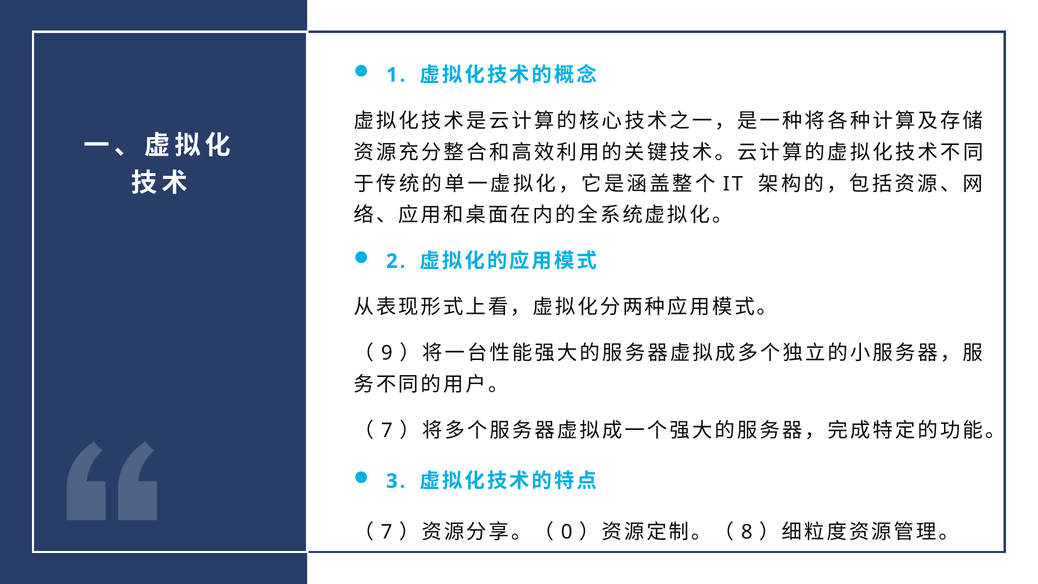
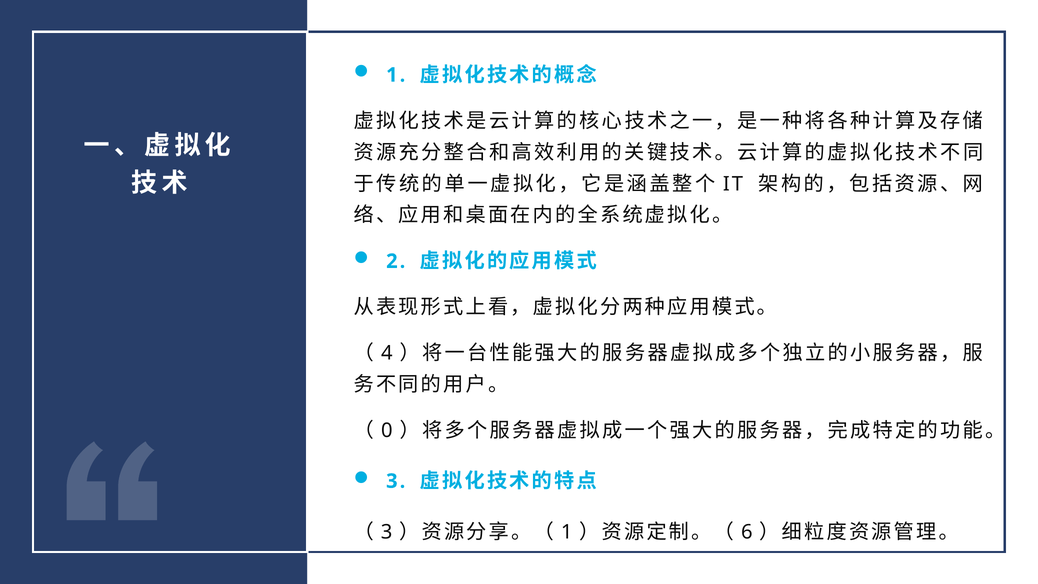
9: 9 -> 4 (387, 353)
7: 7 -> 0 (387, 430)
7: 7 -> 3 (387, 532)
0: 0 -> 1 (567, 532)
8: 8 -> 6 (747, 532)
